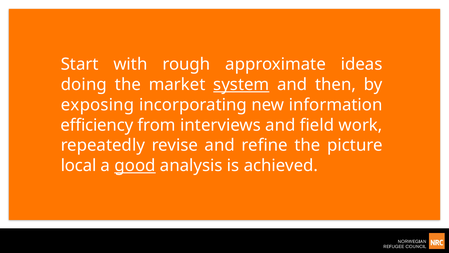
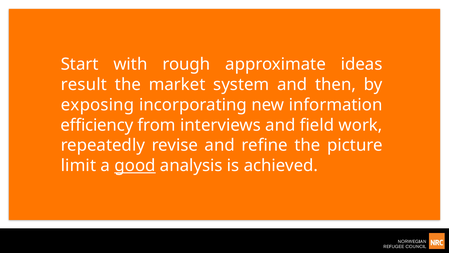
doing: doing -> result (84, 84)
system underline: present -> none (241, 84)
local: local -> limit (78, 165)
